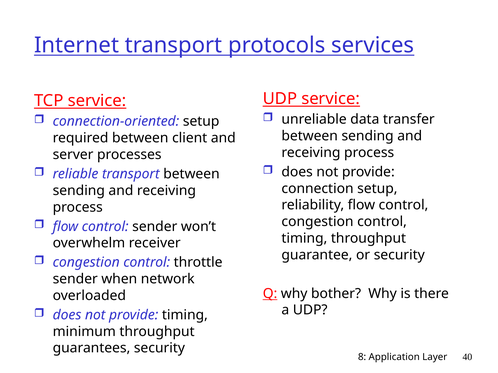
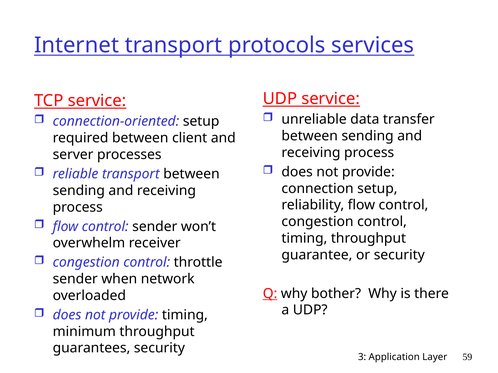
8: 8 -> 3 (362, 358)
40: 40 -> 59 (467, 358)
